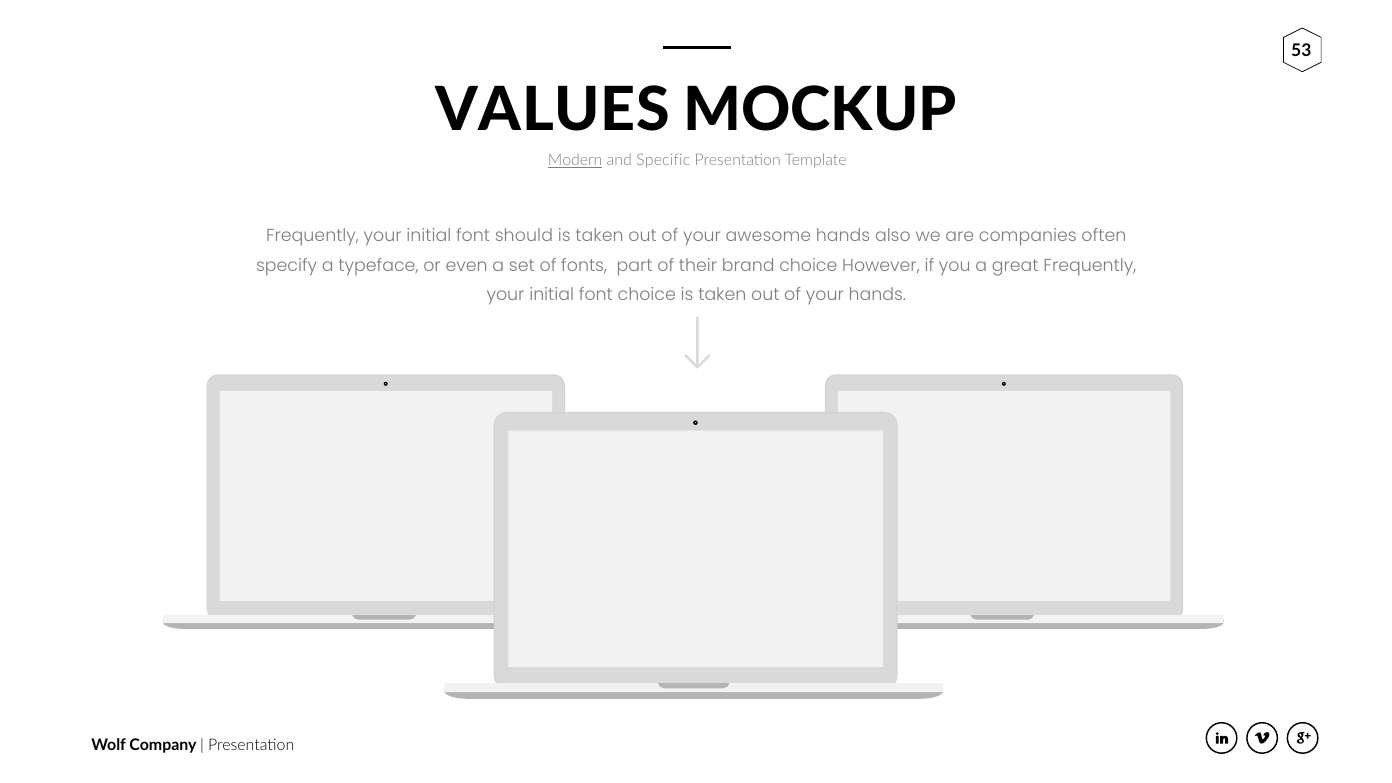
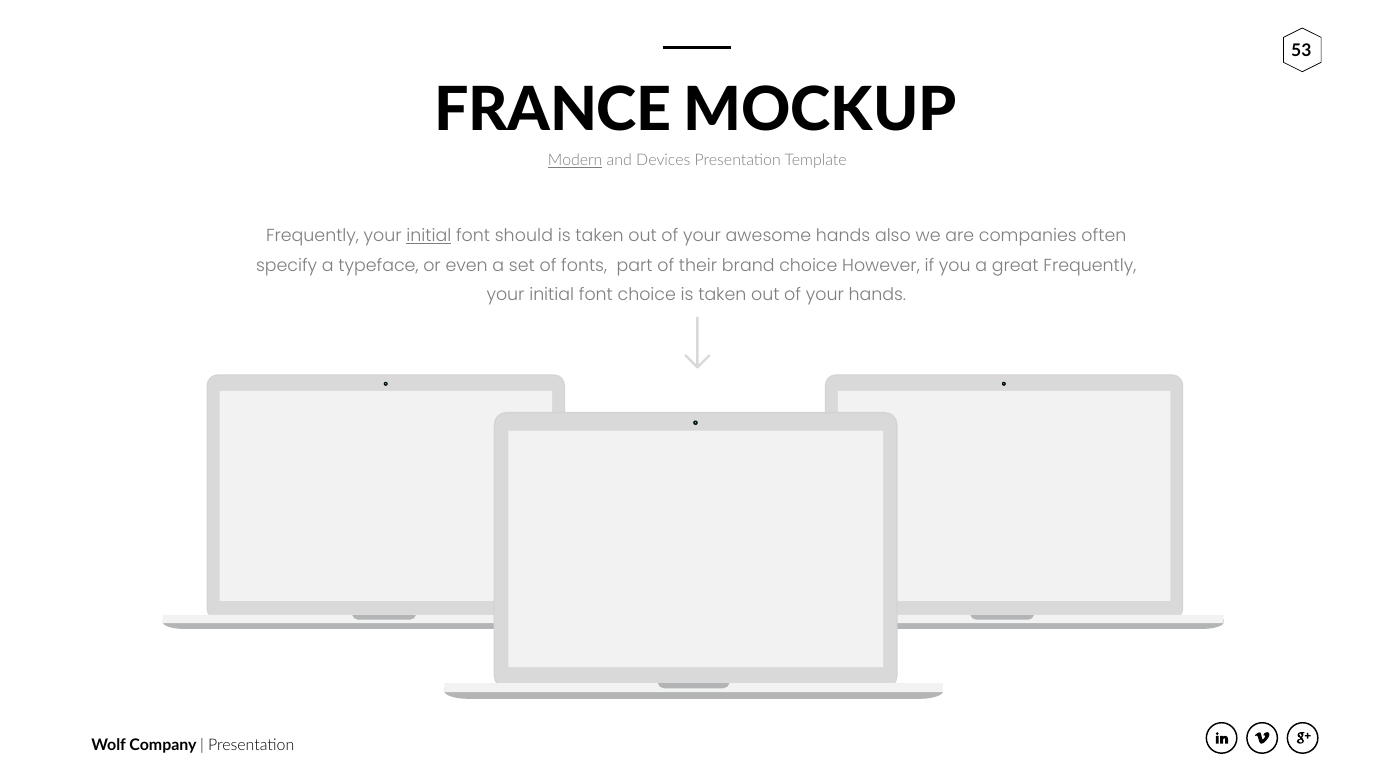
VALUES: VALUES -> FRANCE (553, 110)
Specific: Specific -> Devices (663, 161)
initial underline: none -> present (429, 236)
